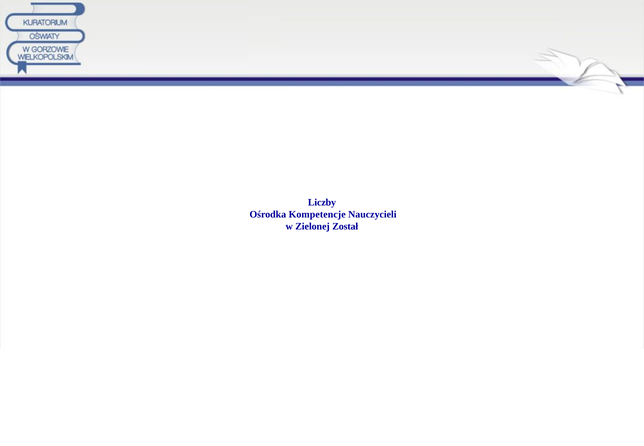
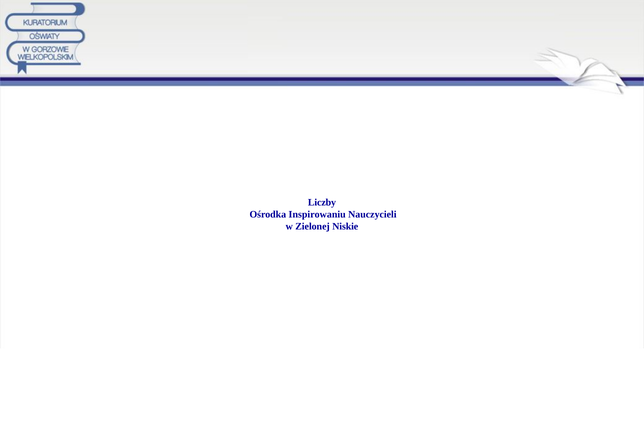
Kompetencje: Kompetencje -> Inspirowaniu (317, 215)
Został: Został -> Niskie (345, 226)
